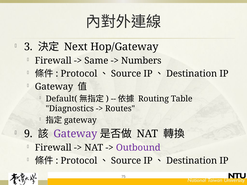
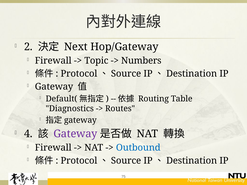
3: 3 -> 2 (28, 47)
Same: Same -> Topic (96, 61)
9: 9 -> 4 (28, 134)
Outbound colour: purple -> blue (138, 148)
